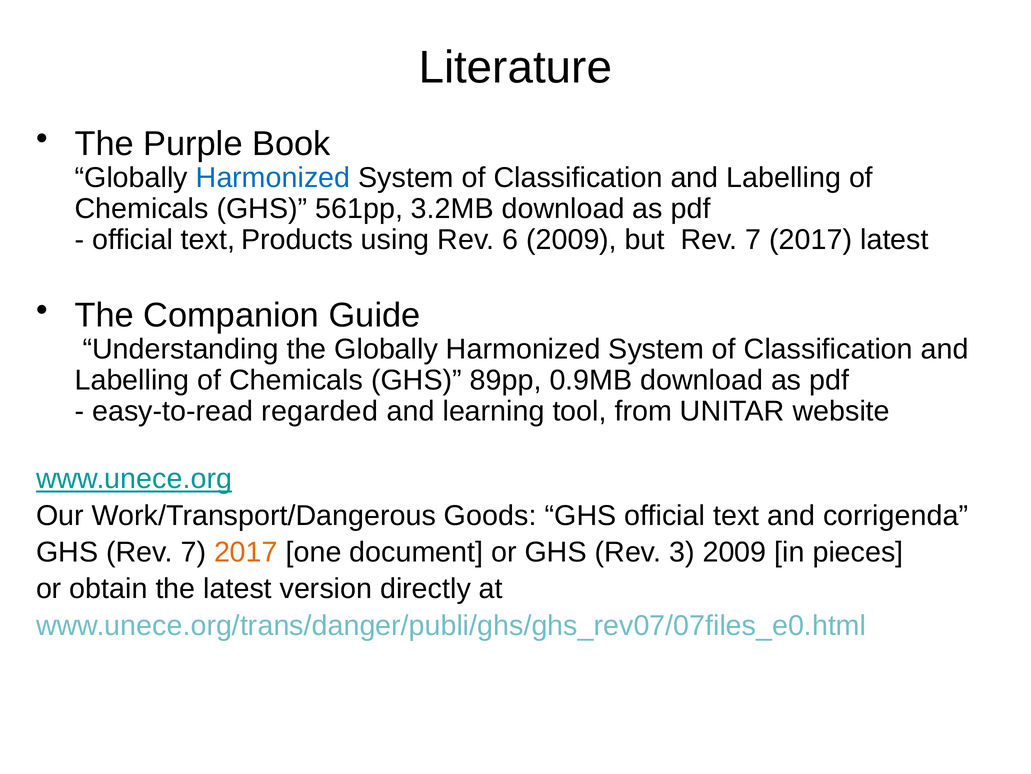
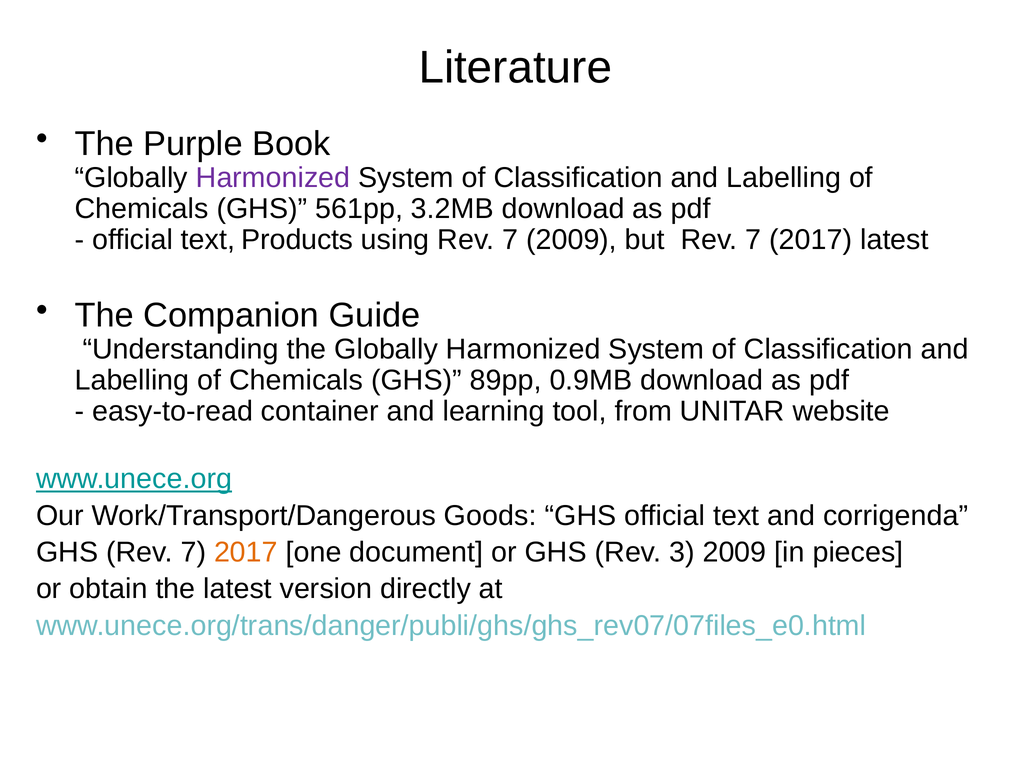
Harmonized colour: blue -> purple (273, 178)
using Rev 6: 6 -> 7 (510, 240)
regarded: regarded -> container (320, 411)
